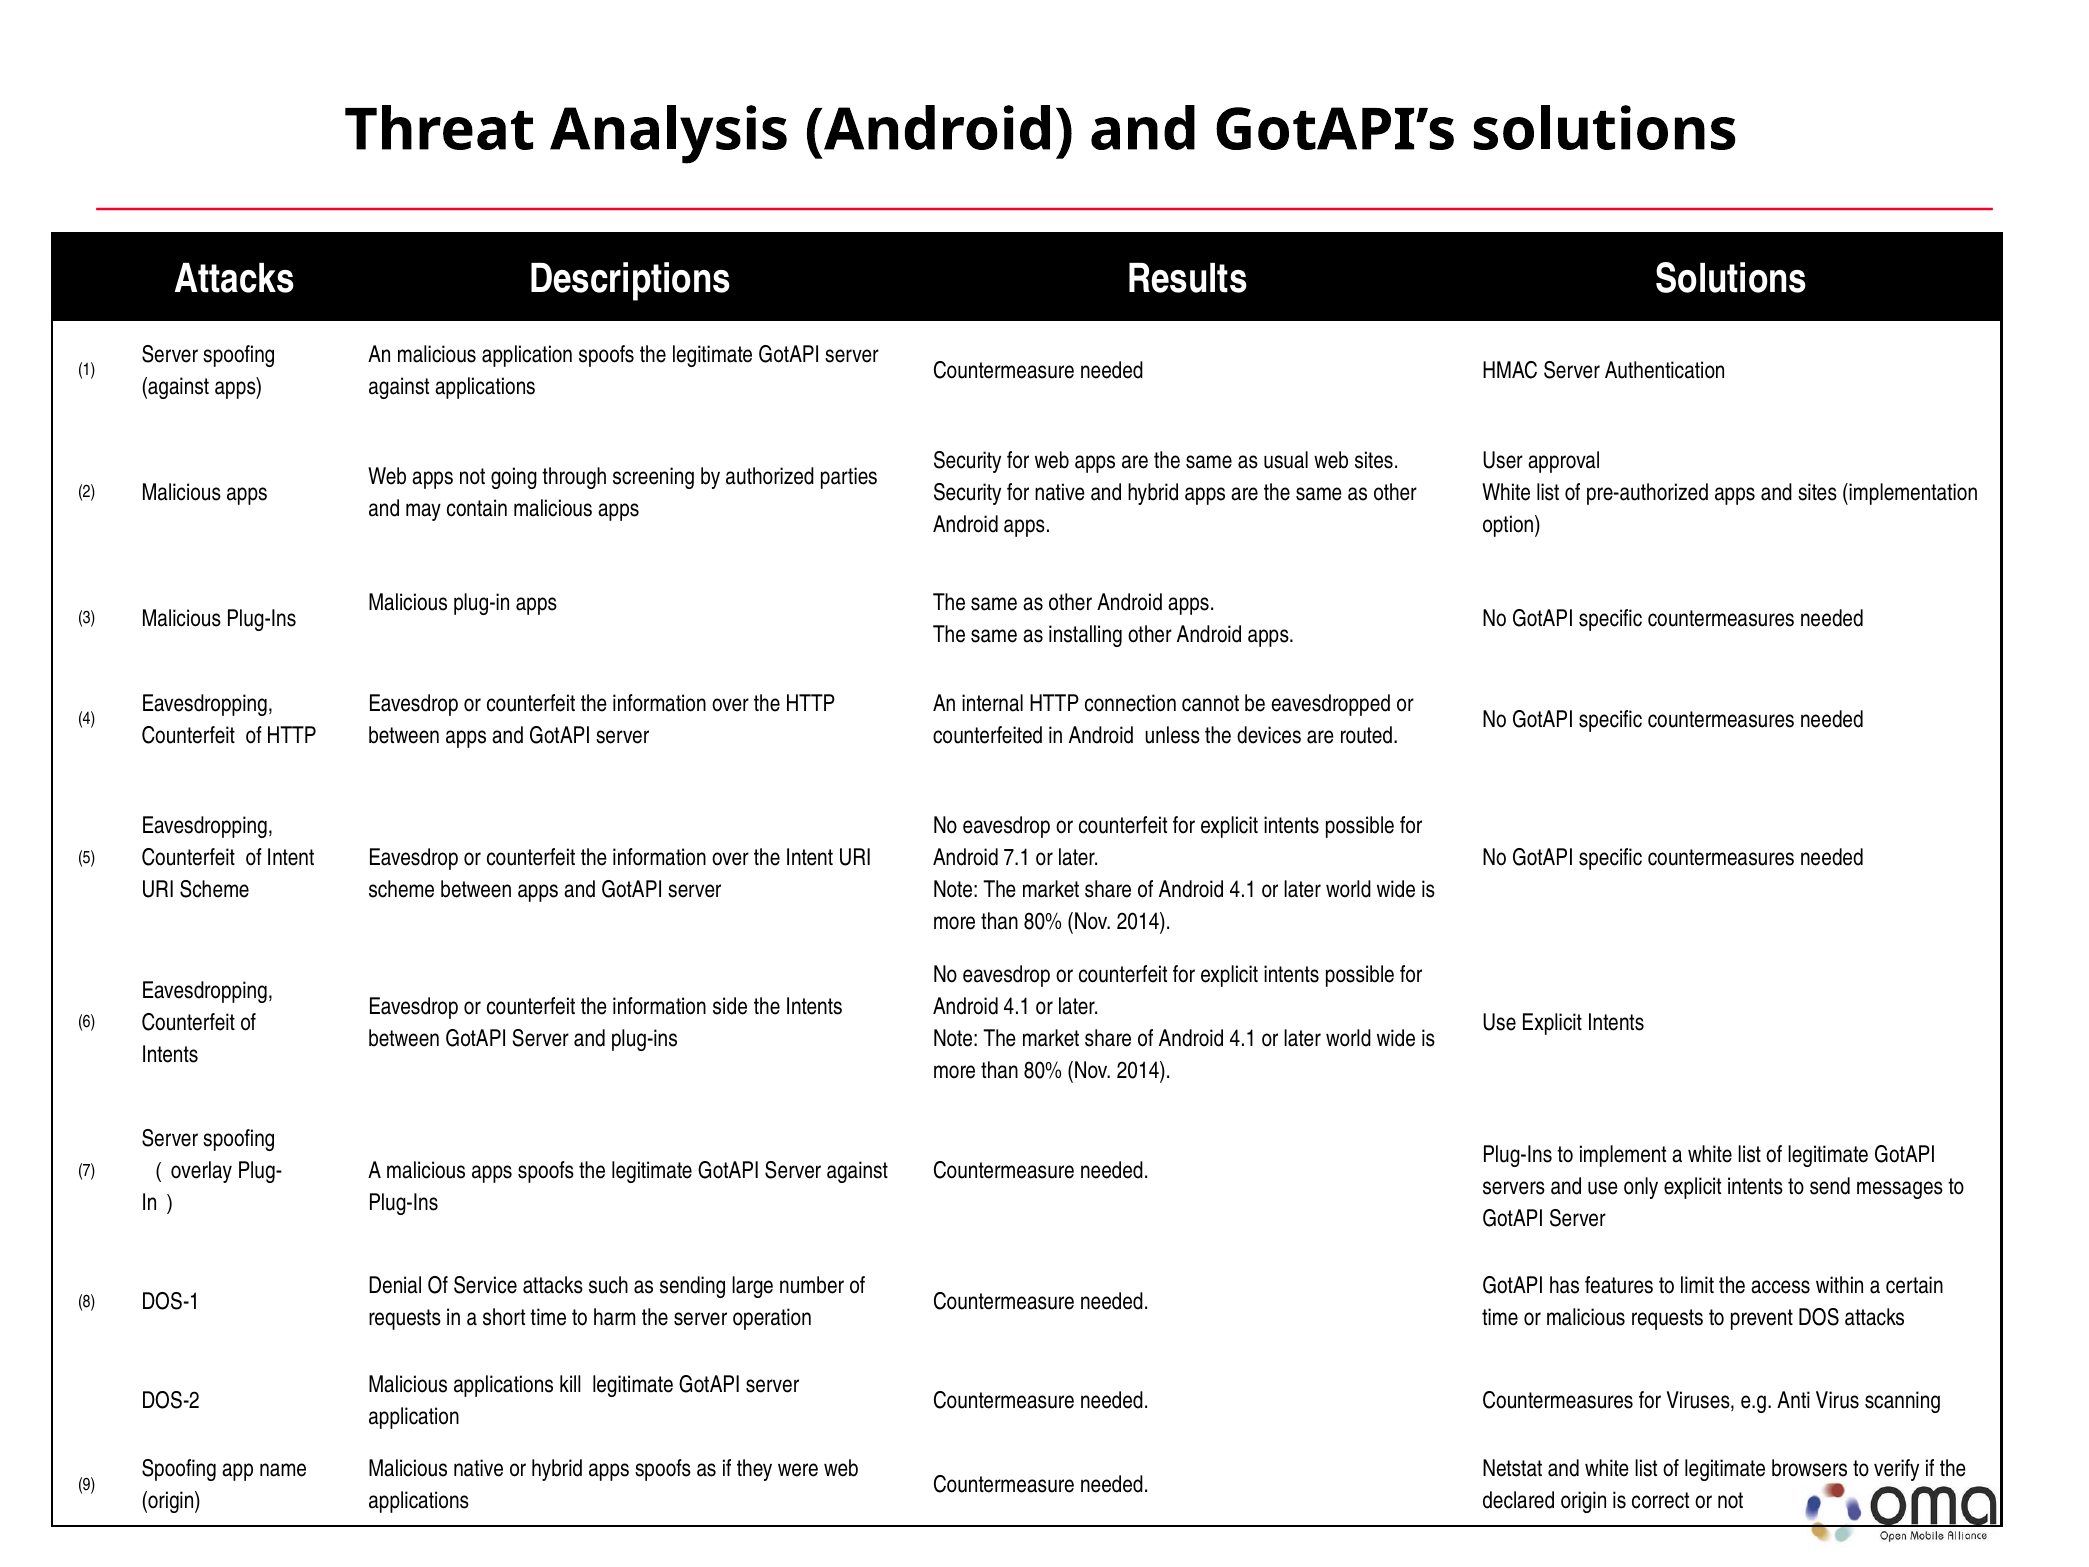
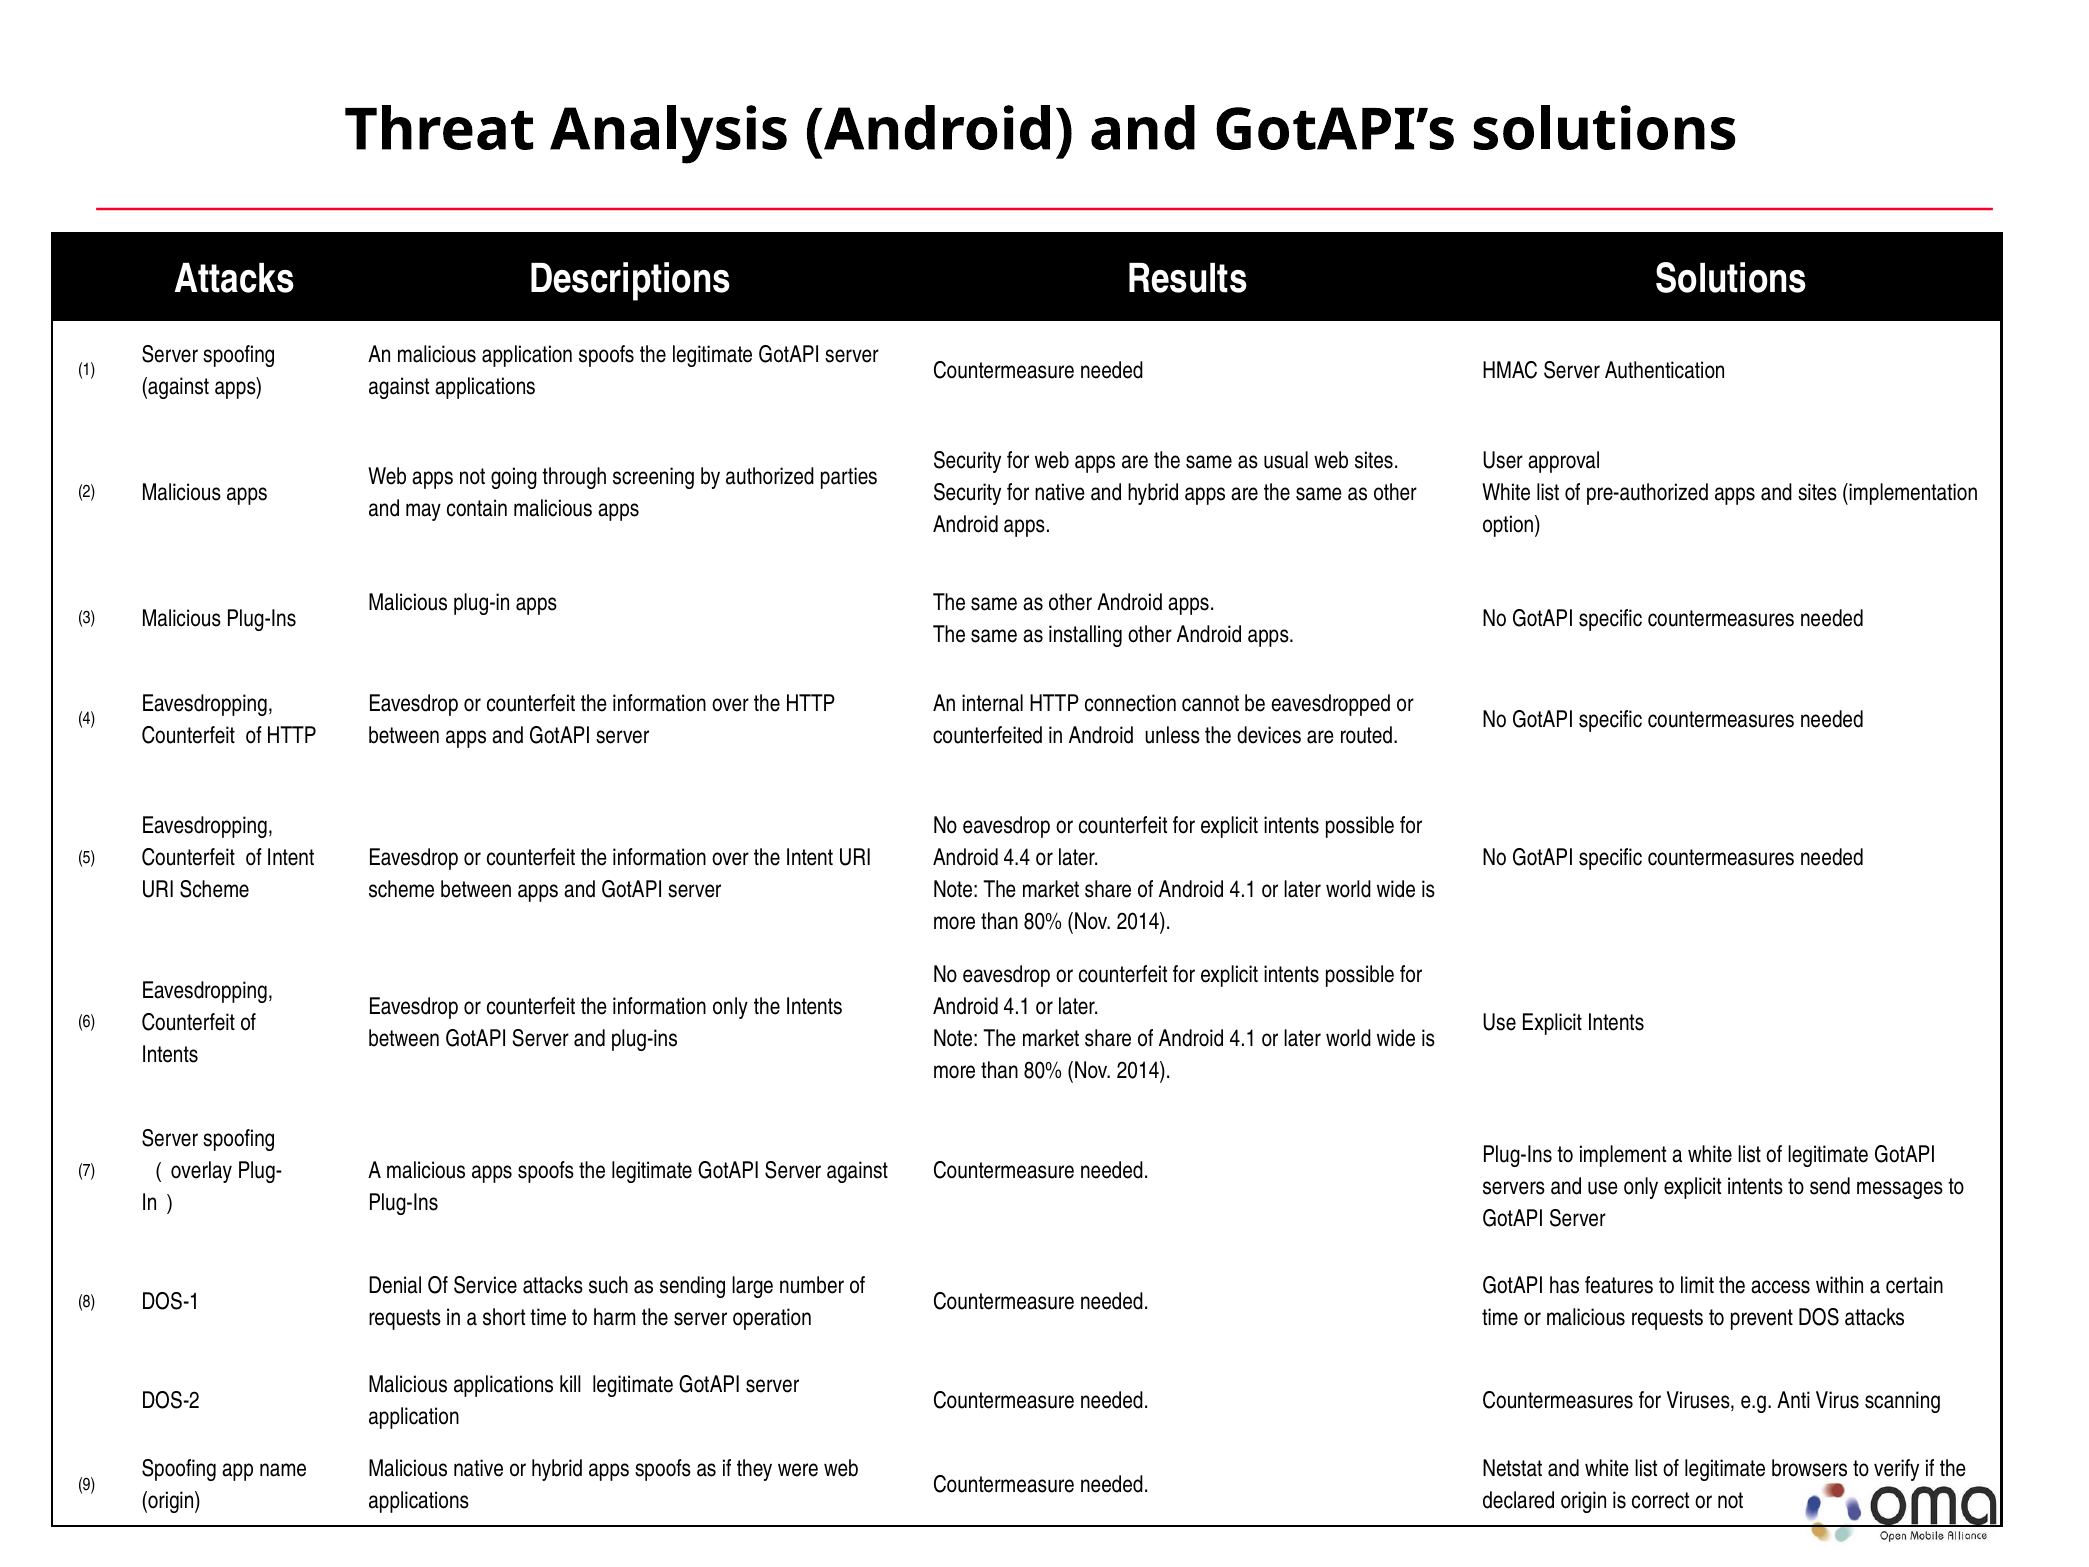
7.1: 7.1 -> 4.4 (1017, 858)
information side: side -> only (730, 1006)
